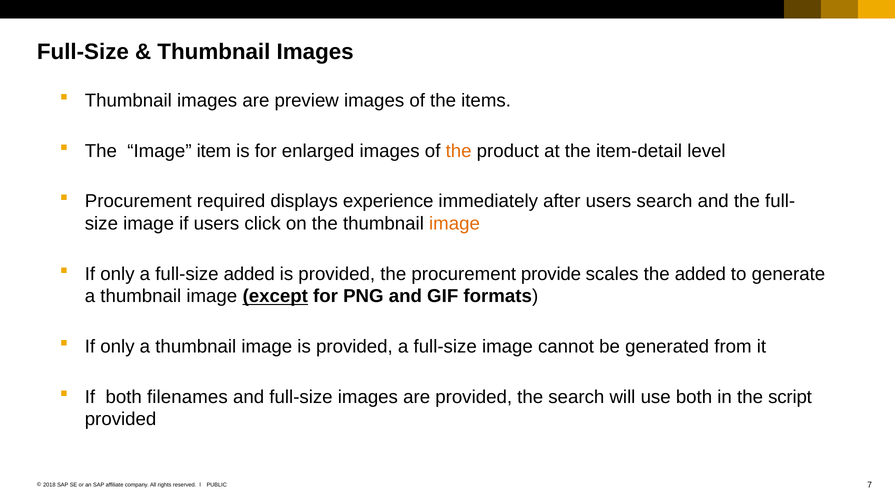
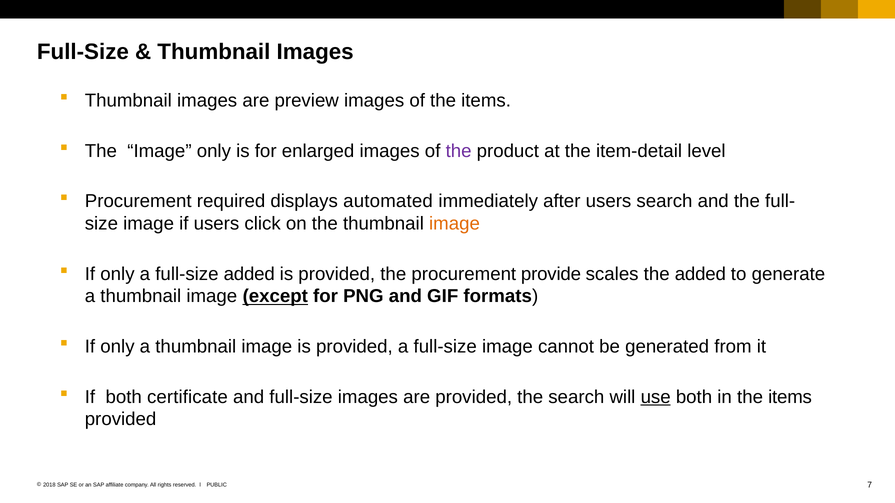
Image item: item -> only (214, 151)
the colour: orange -> purple (459, 151)
experience: experience -> automated (388, 201)
filenames: filenames -> certificate (187, 397)
use underline: none -> present (656, 397)
in the script: script -> items (790, 397)
